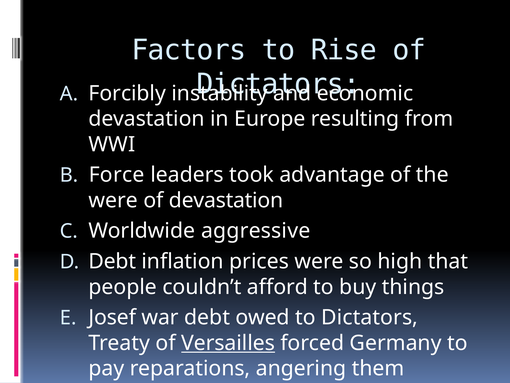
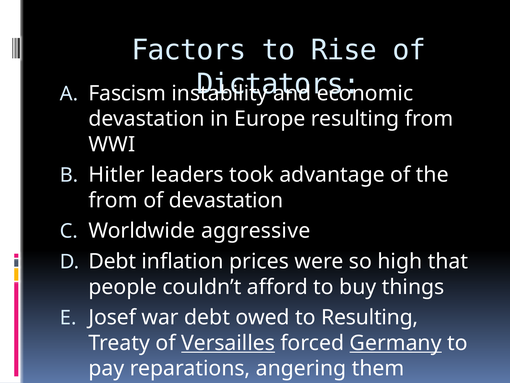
Forcibly: Forcibly -> Fascism (127, 93)
Force: Force -> Hitler (117, 175)
were: were -> from (113, 200)
to Dictators: Dictators -> Resulting (370, 317)
Germany underline: none -> present (396, 343)
